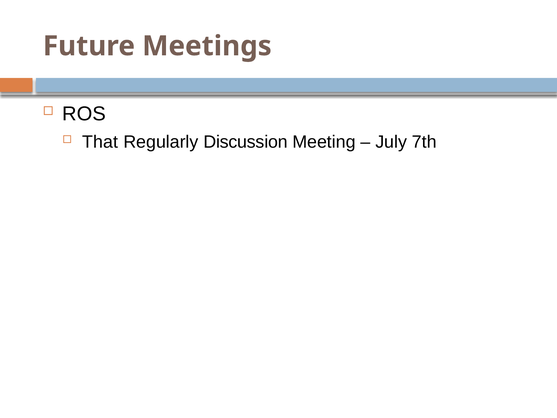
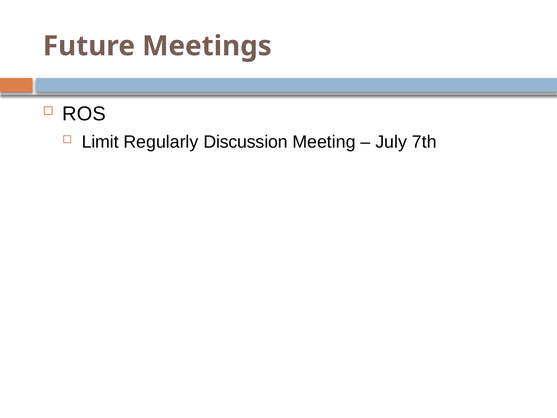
That: That -> Limit (100, 142)
